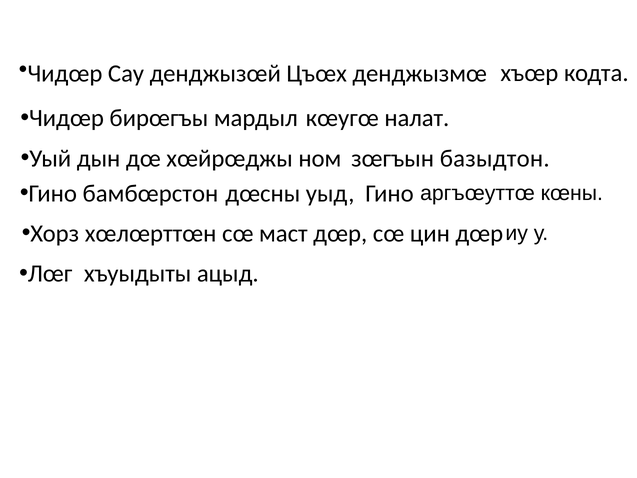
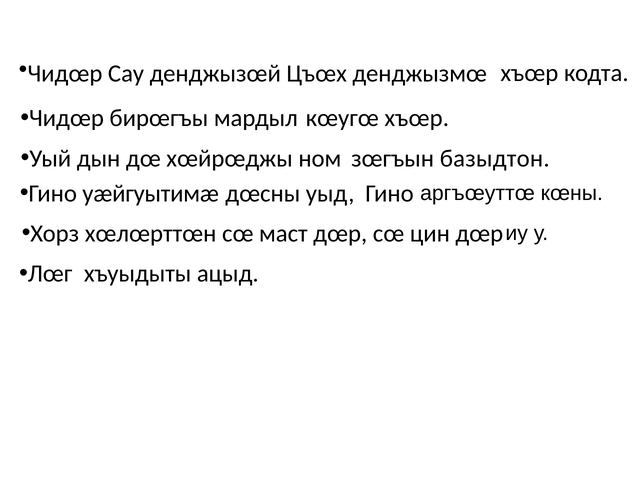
кœугœ налат: налат -> хъœр (417, 118)
бамбœрстон: бамбœрстон -> уæйгуытимæ (151, 193)
